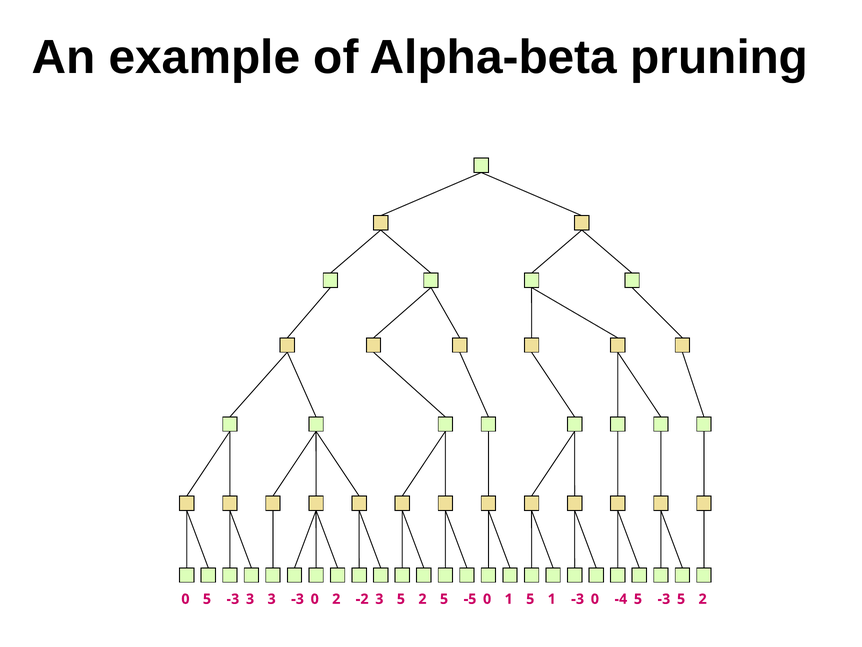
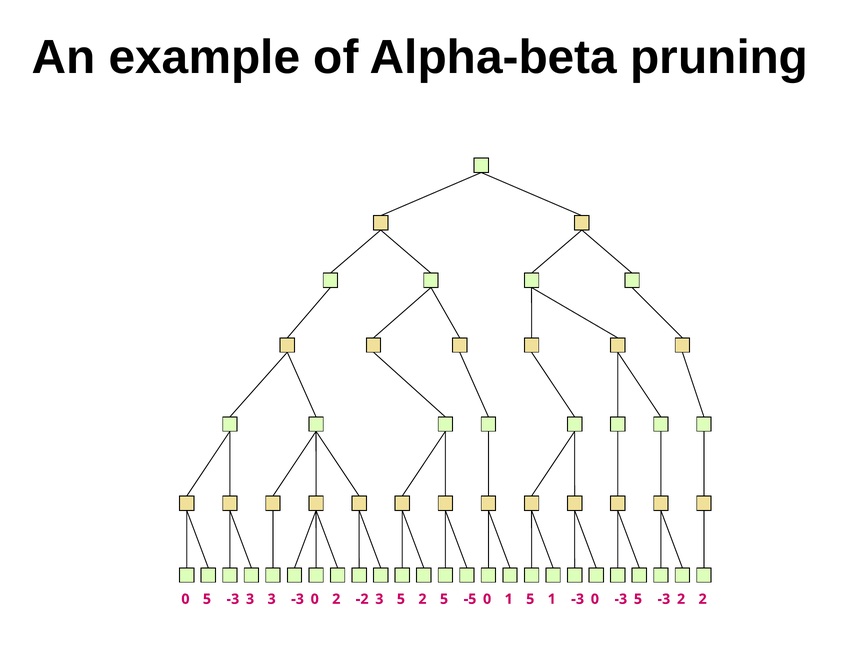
3 -4: -4 -> -3 (621, 599)
5 5: 5 -> 2 (681, 599)
